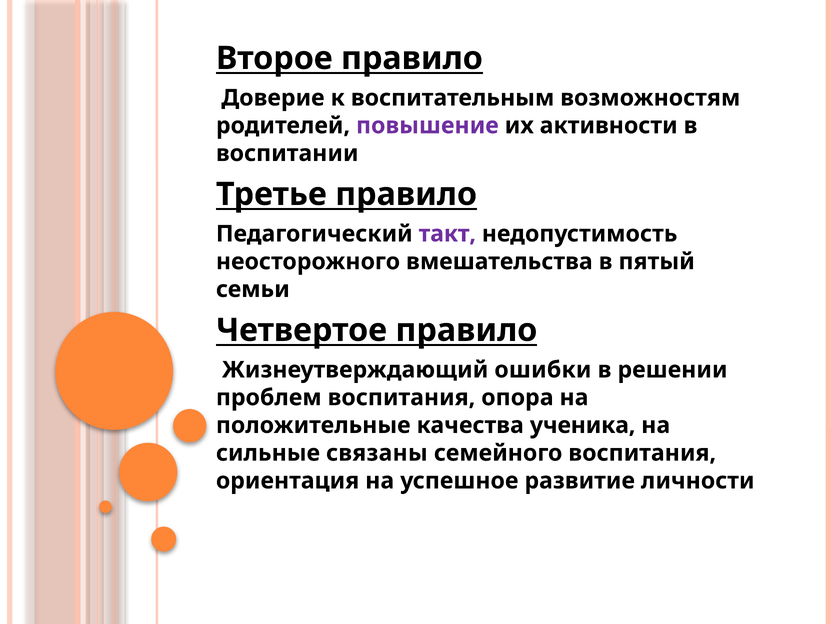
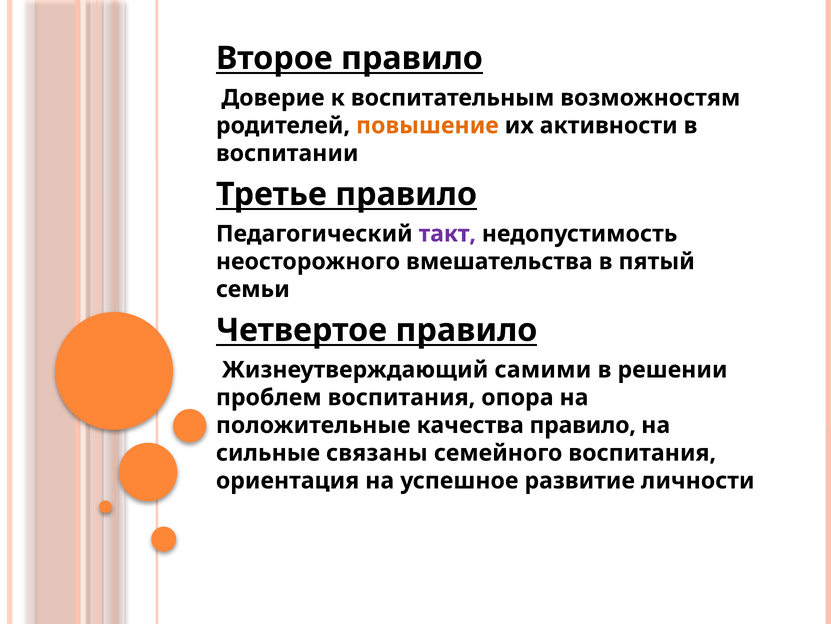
повышение colour: purple -> orange (427, 125)
ошибки: ошибки -> самими (543, 369)
качества ученика: ученика -> правило (583, 425)
